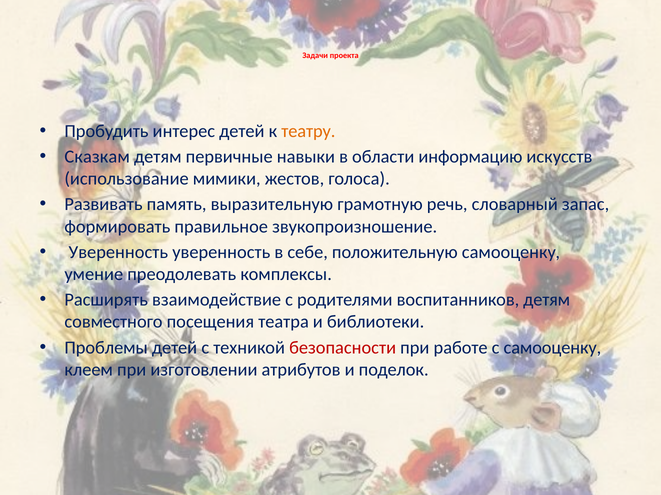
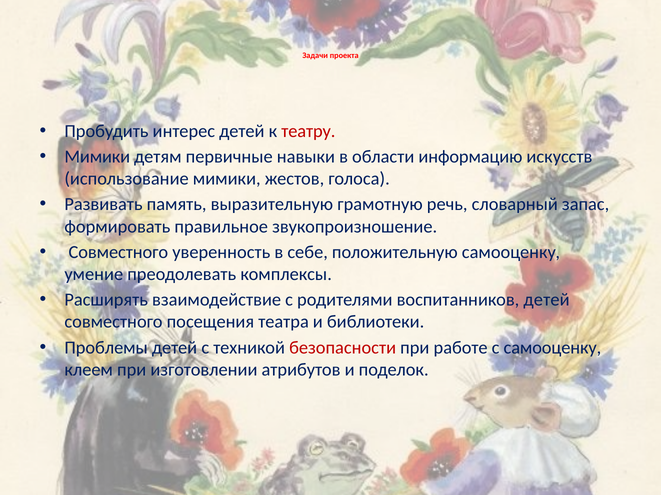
театру colour: orange -> red (308, 131)
Сказкам: Сказкам -> Мимики (97, 157)
Уверенность: Уверенность -> Совместного (118, 253)
воспитанников детям: детям -> детей (547, 300)
